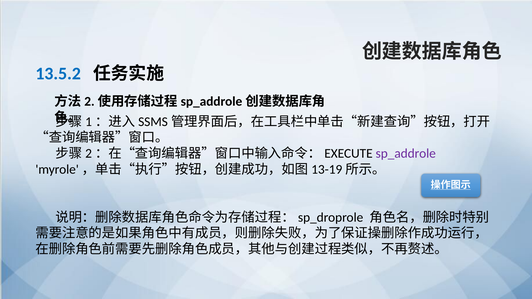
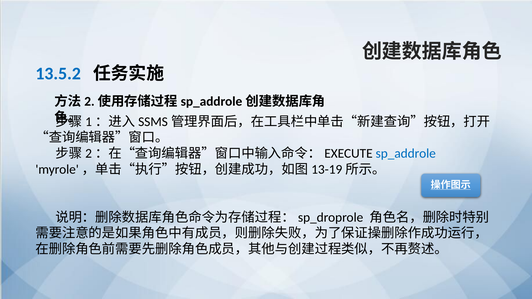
sp_addrole colour: purple -> blue (406, 154)
